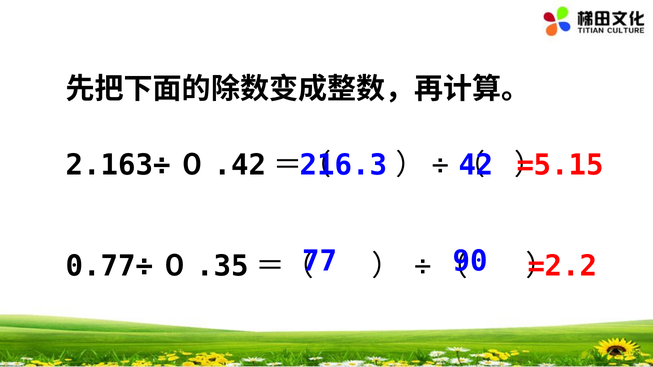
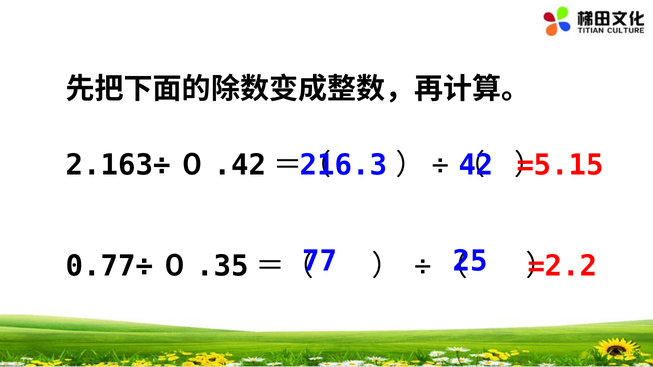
90: 90 -> 25 (470, 261)
